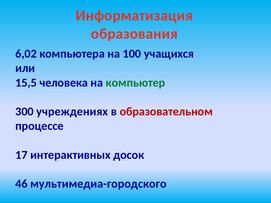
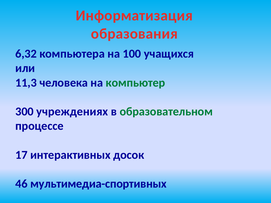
6,02: 6,02 -> 6,32 (26, 54)
15,5: 15,5 -> 11,3 (26, 83)
образовательном colour: red -> green (166, 112)
мультимедиа-городского: мультимедиа-городского -> мультимедиа-спортивных (98, 184)
